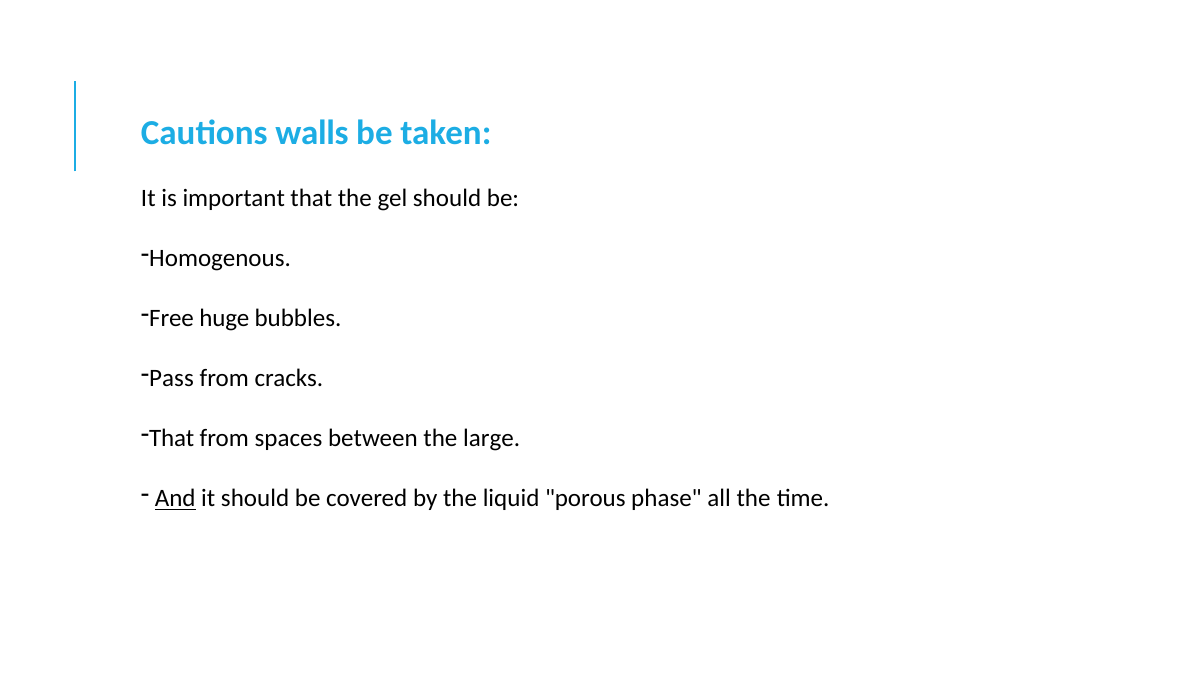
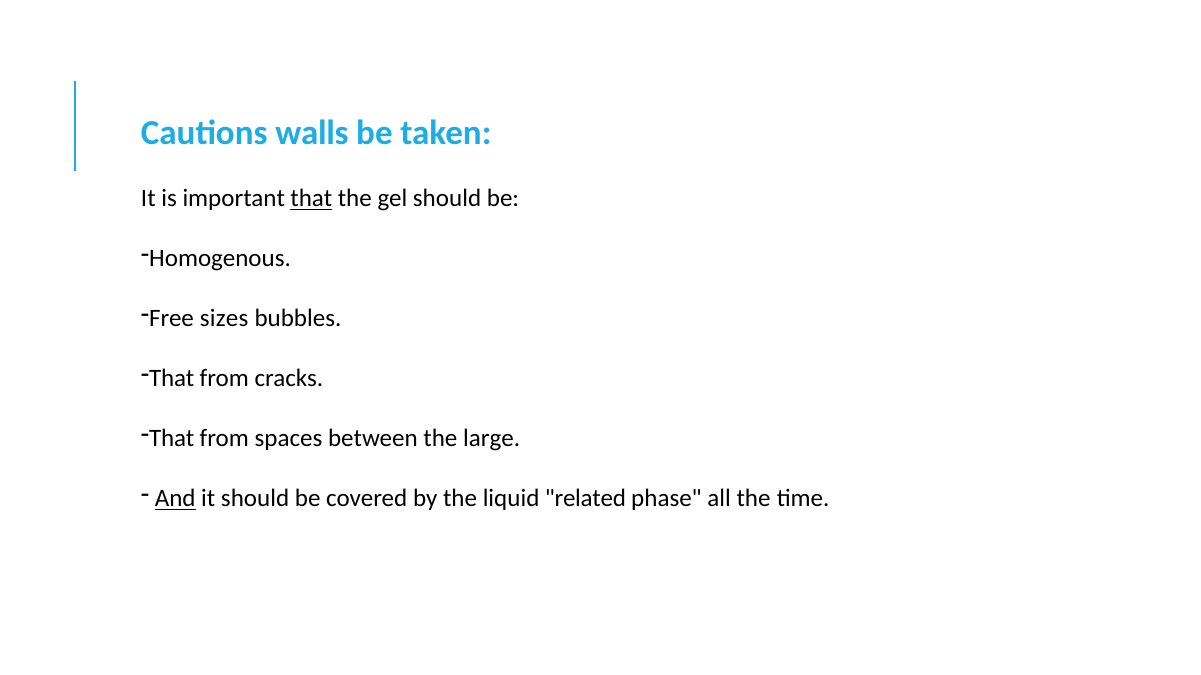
that underline: none -> present (311, 199)
huge: huge -> sizes (224, 319)
Pass: Pass -> That (172, 379)
porous: porous -> related (585, 499)
